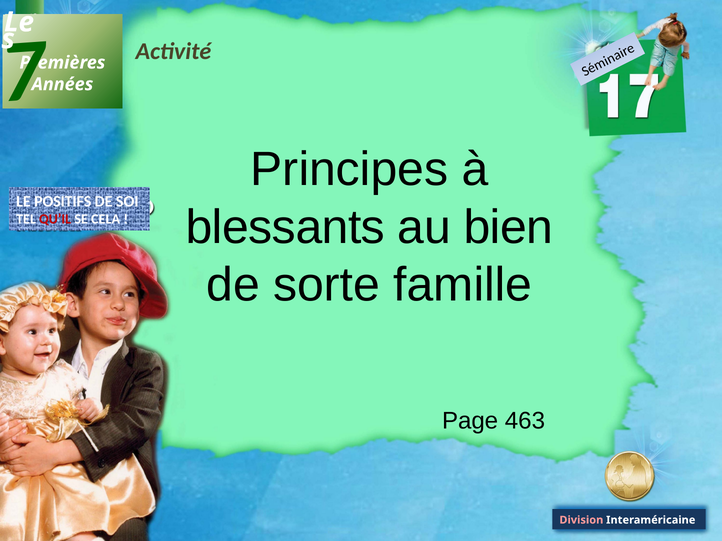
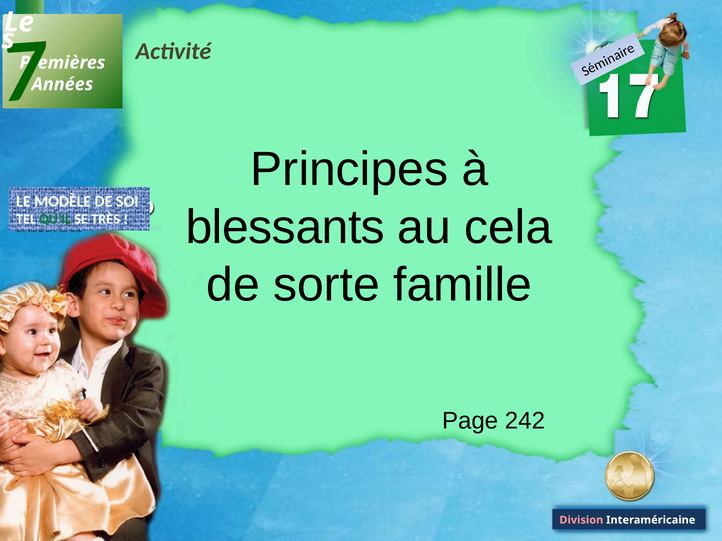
POSITIFS: POSITIFS -> MODÈLE (63, 201)
bien: bien -> cela (508, 227)
QU’IL colour: red -> green (55, 219)
CELA: CELA -> TRÈS (106, 219)
463: 463 -> 242 (525, 421)
